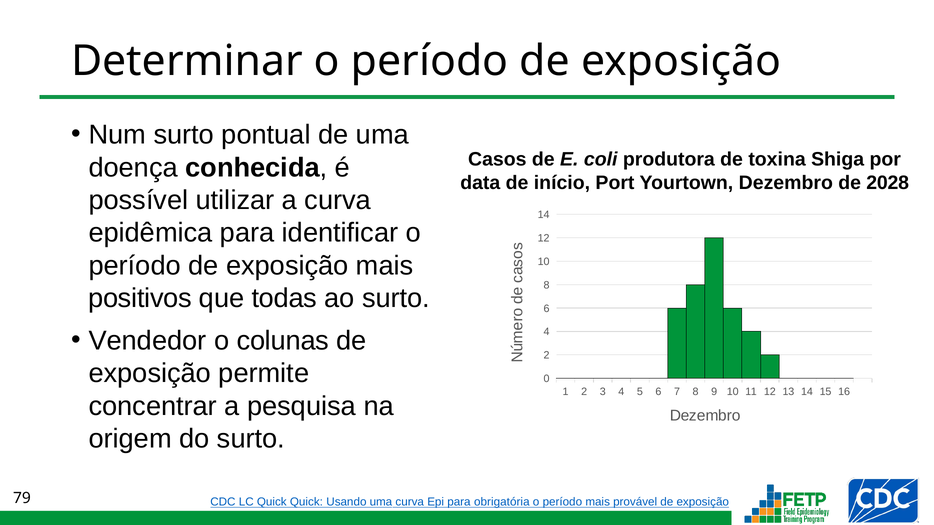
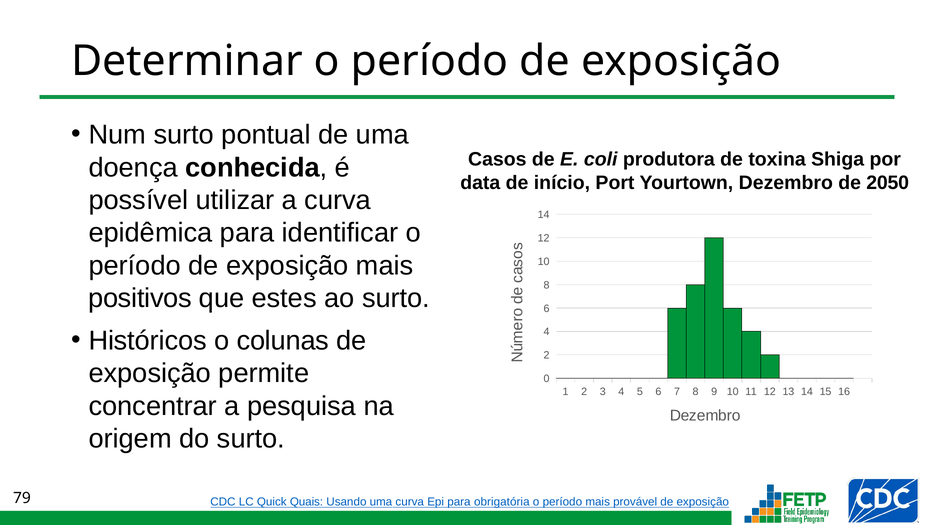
2028: 2028 -> 2050 (888, 183)
todas: todas -> estes (284, 299)
Vendedor: Vendedor -> Históricos (148, 341)
Quick Quick: Quick -> Quais (306, 502)
